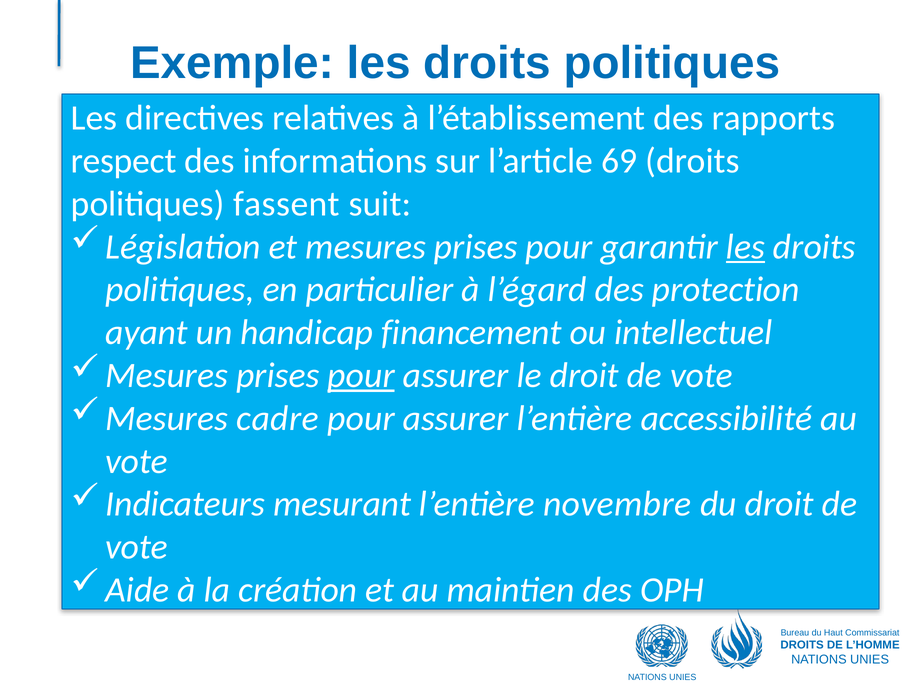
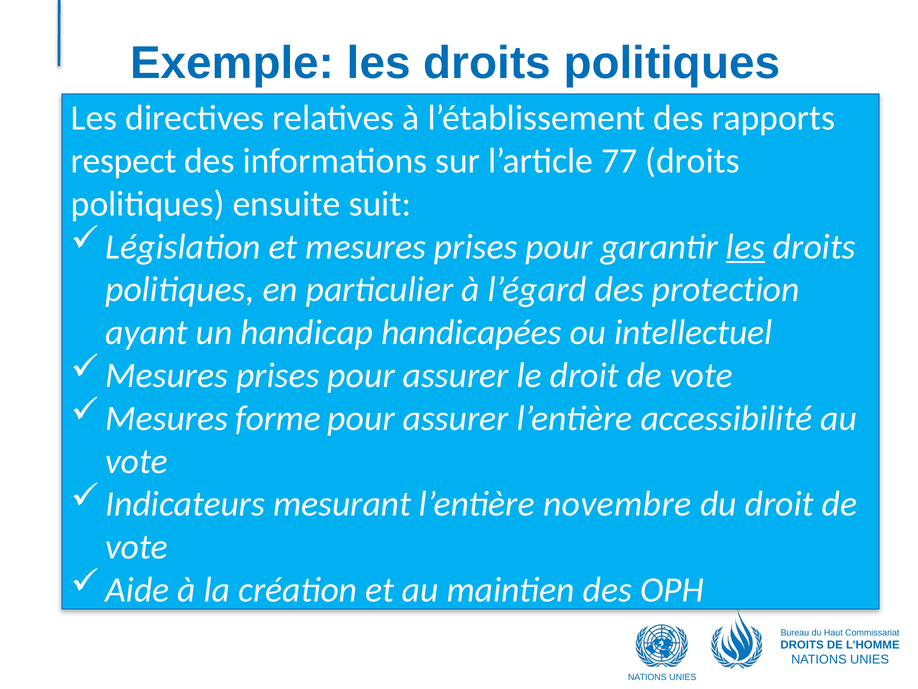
69: 69 -> 77 (619, 161)
fassent: fassent -> ensuite (287, 204)
financement: financement -> handicapées (471, 332)
pour underline: present -> none (361, 375)
cadre: cadre -> forme (278, 418)
